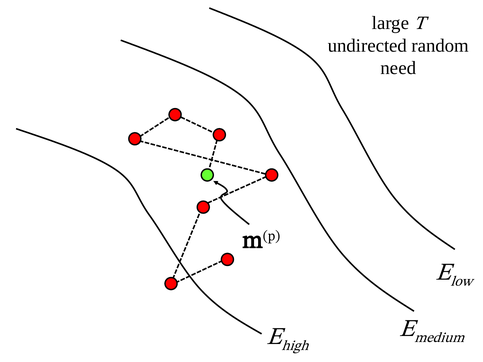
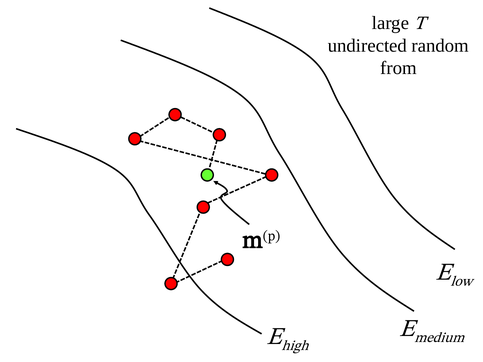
need: need -> from (398, 68)
